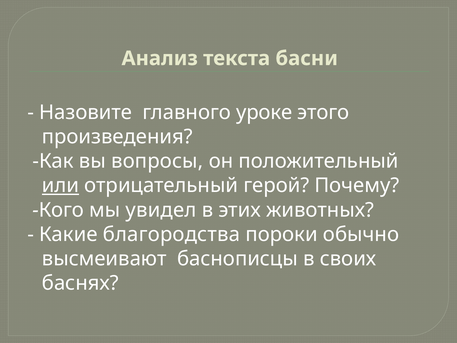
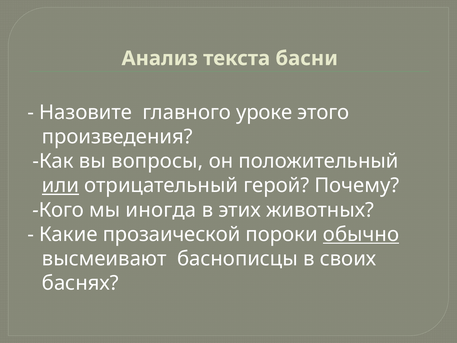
увидел: увидел -> иногда (161, 210)
благородства: благородства -> прозаической (172, 234)
обычно underline: none -> present (361, 234)
